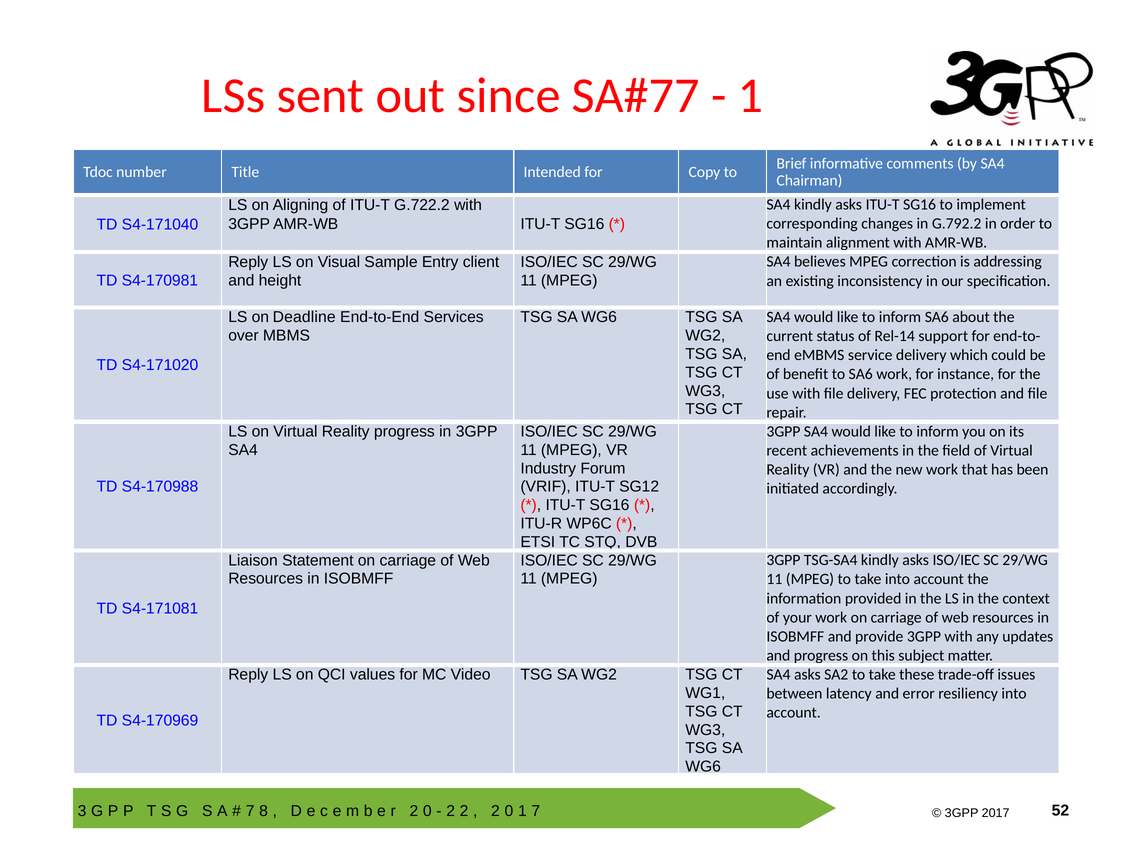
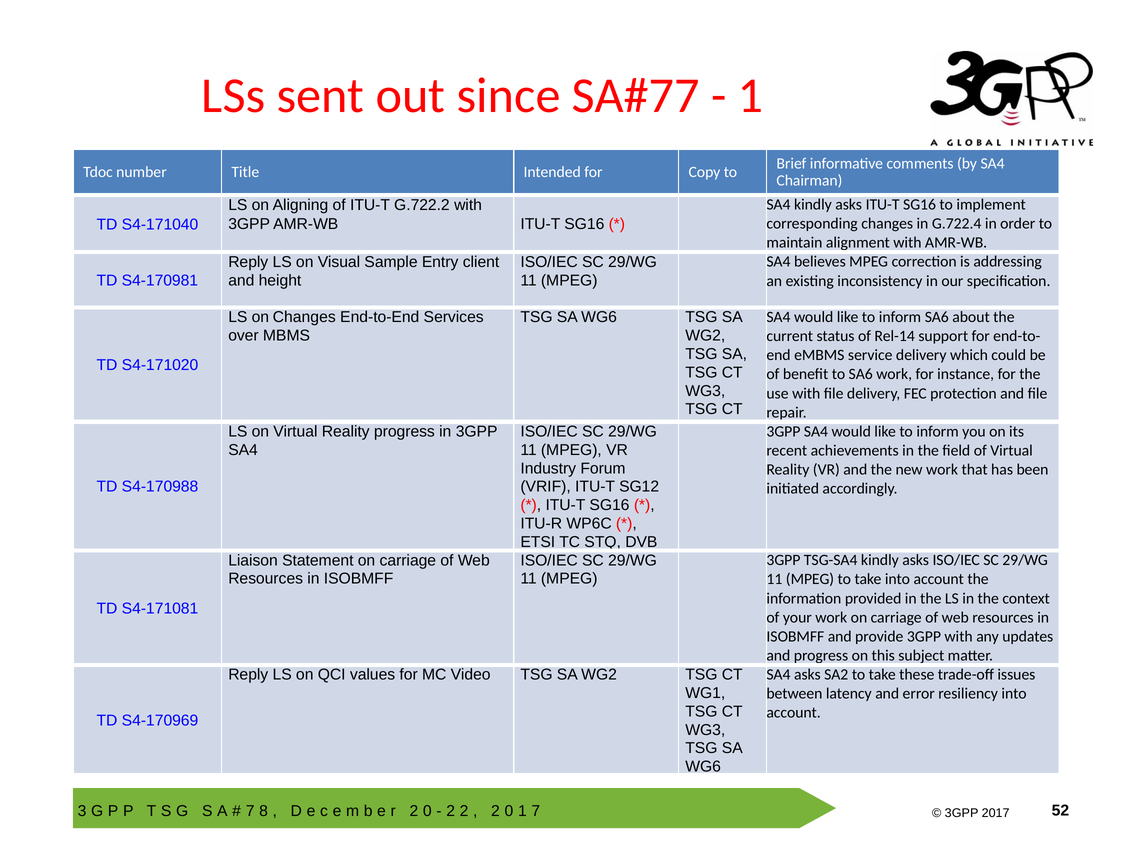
G.792.2: G.792.2 -> G.722.4 (957, 224)
on Deadline: Deadline -> Changes (304, 317)
